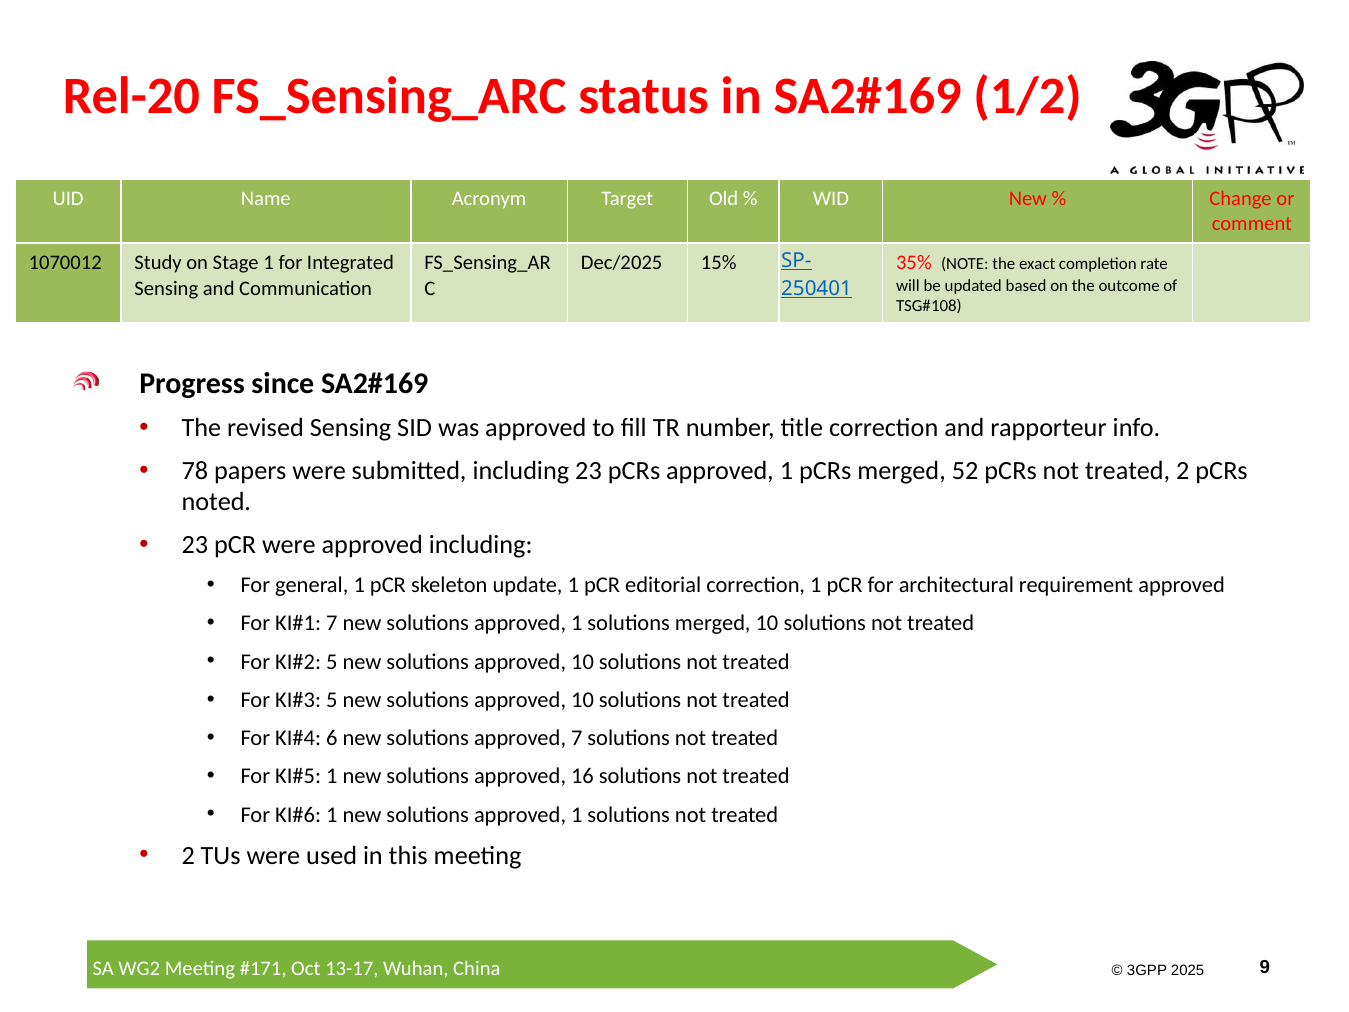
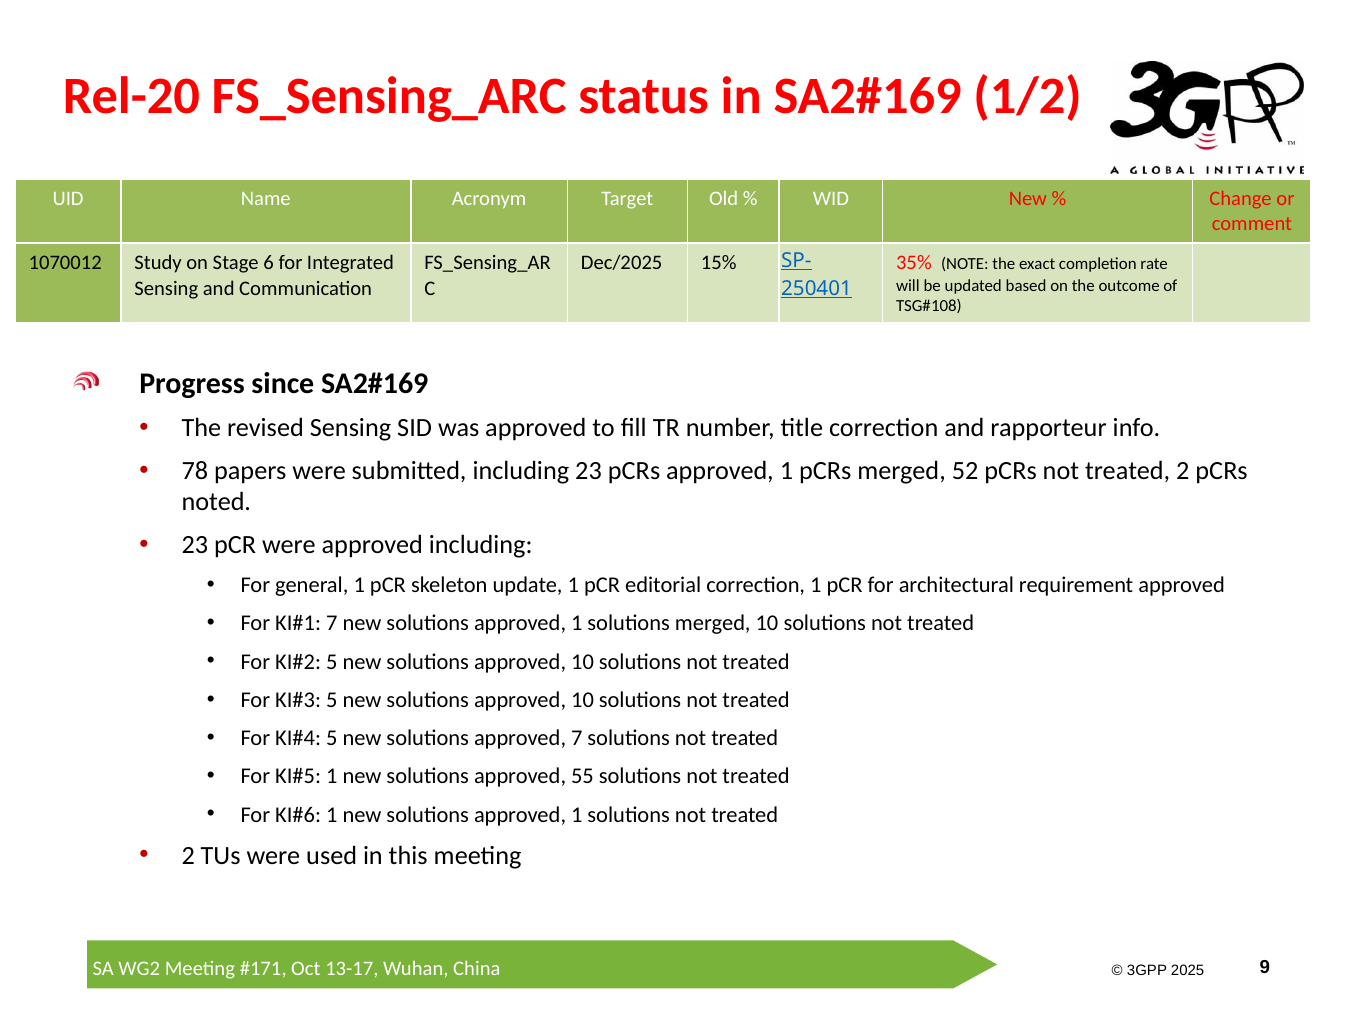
Stage 1: 1 -> 6 (269, 263)
6: 6 -> 5 (332, 738)
16: 16 -> 55 (582, 776)
